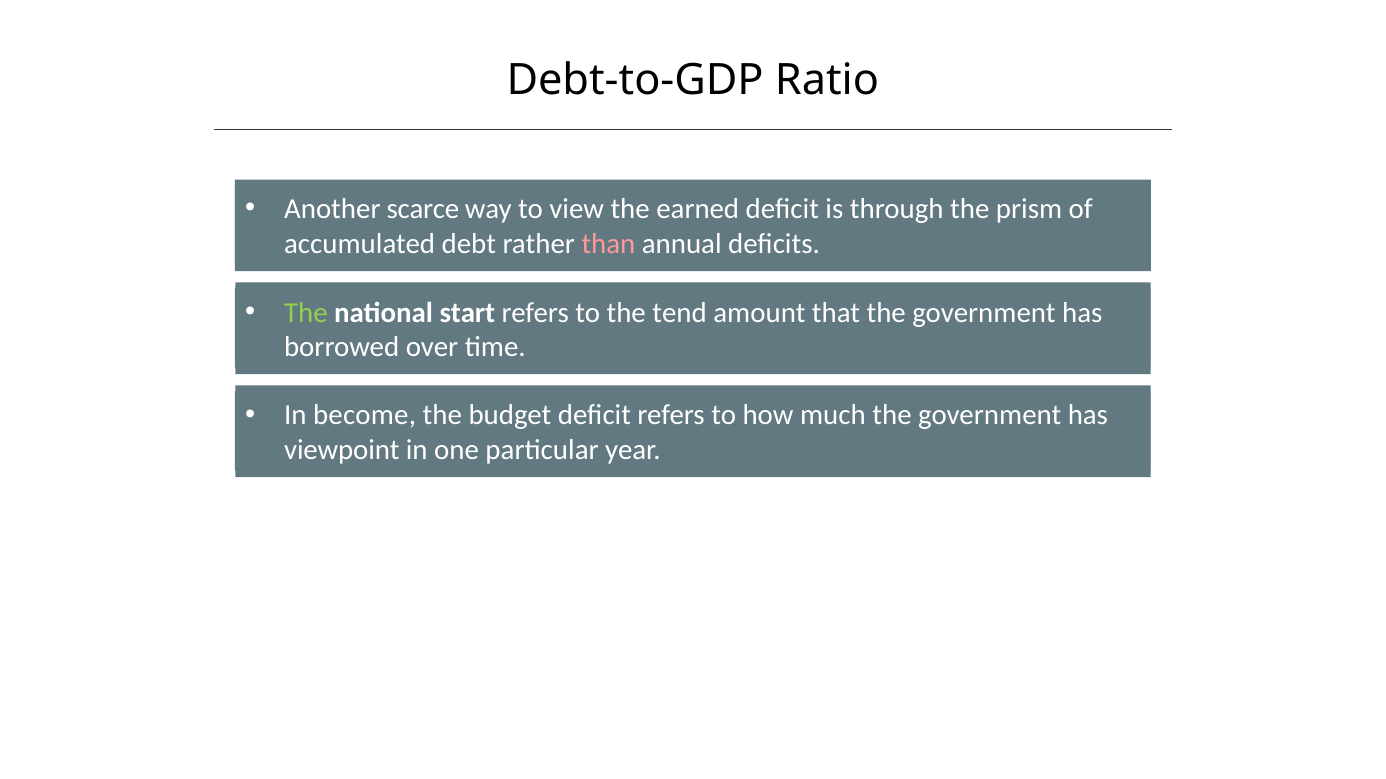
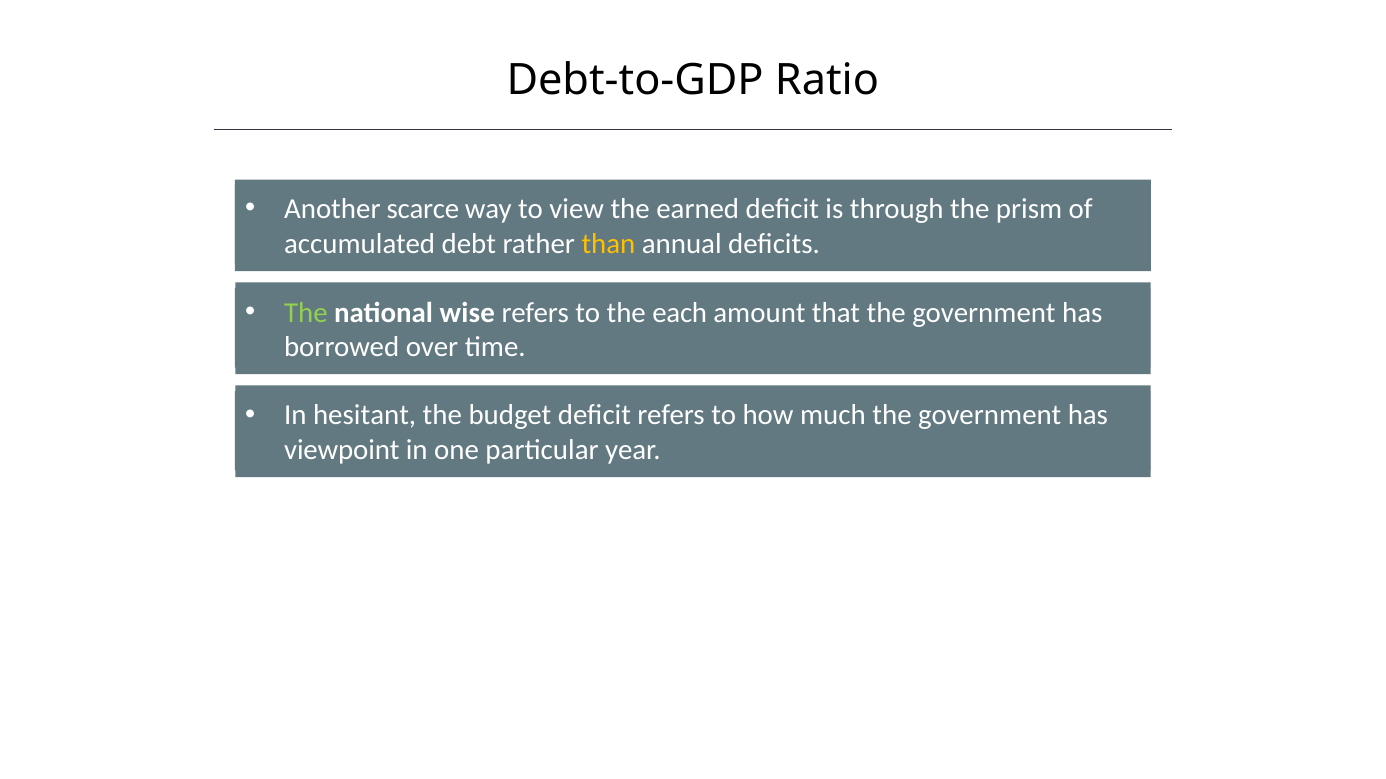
than colour: pink -> yellow (608, 244)
start: start -> wise (467, 313)
tend: tend -> each (680, 313)
become: become -> hesitant (365, 416)
